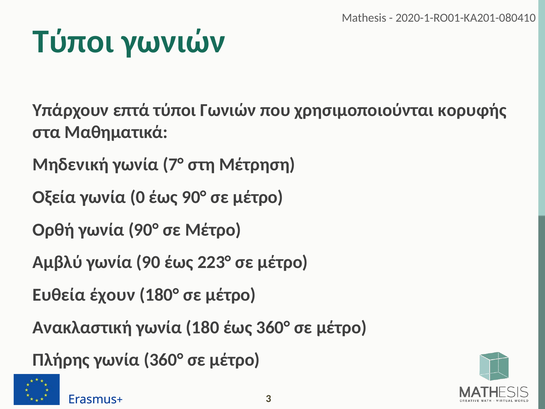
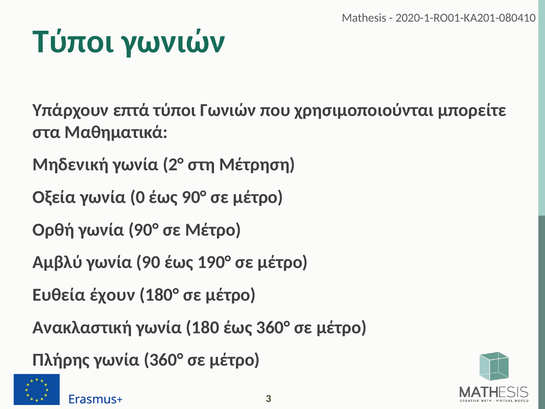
κορυφής: κορυφής -> μπορείτε (472, 110)
7°: 7° -> 2° (173, 165)
223°: 223° -> 190° (214, 262)
